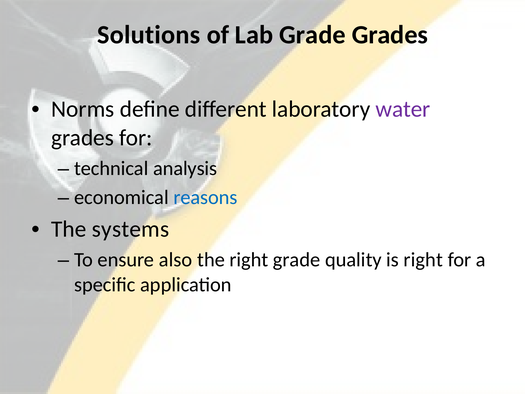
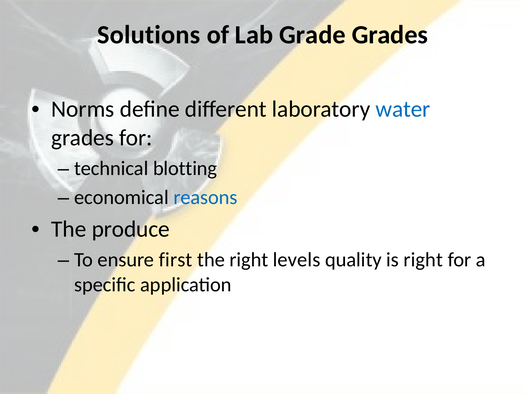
water colour: purple -> blue (403, 109)
analysis: analysis -> blotting (185, 168)
systems: systems -> produce (131, 229)
also: also -> first (176, 260)
right grade: grade -> levels (297, 260)
